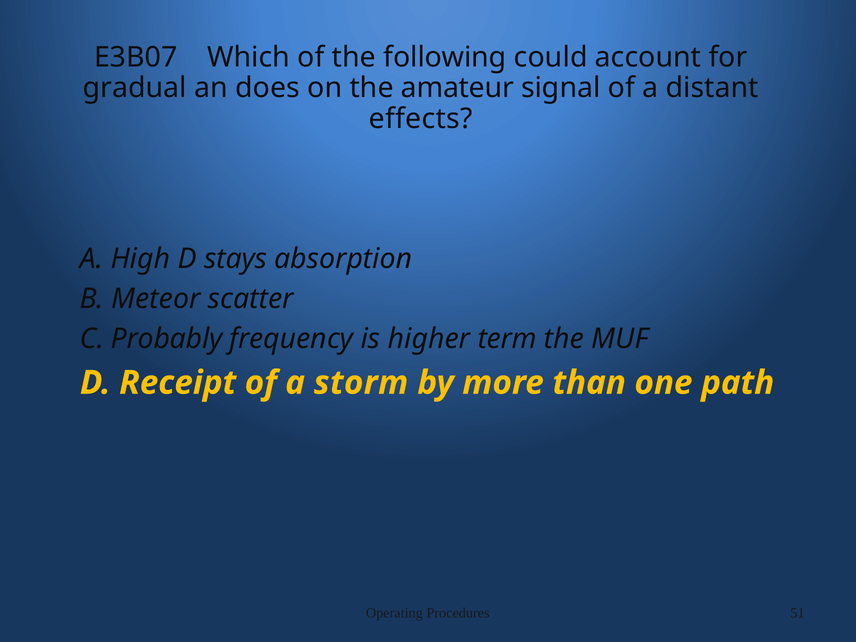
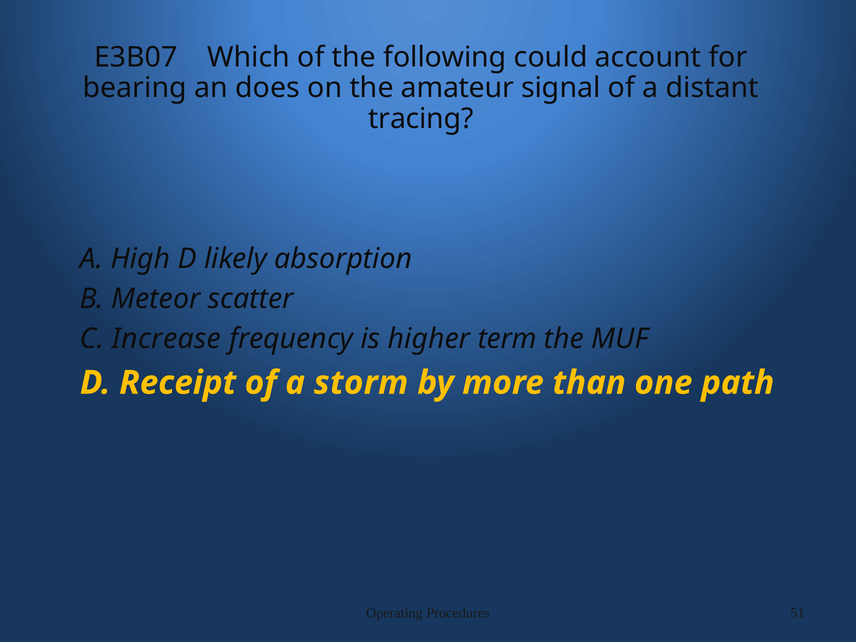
gradual: gradual -> bearing (135, 88)
effects: effects -> tracing (421, 119)
stays: stays -> likely (236, 259)
Probably: Probably -> Increase (166, 339)
